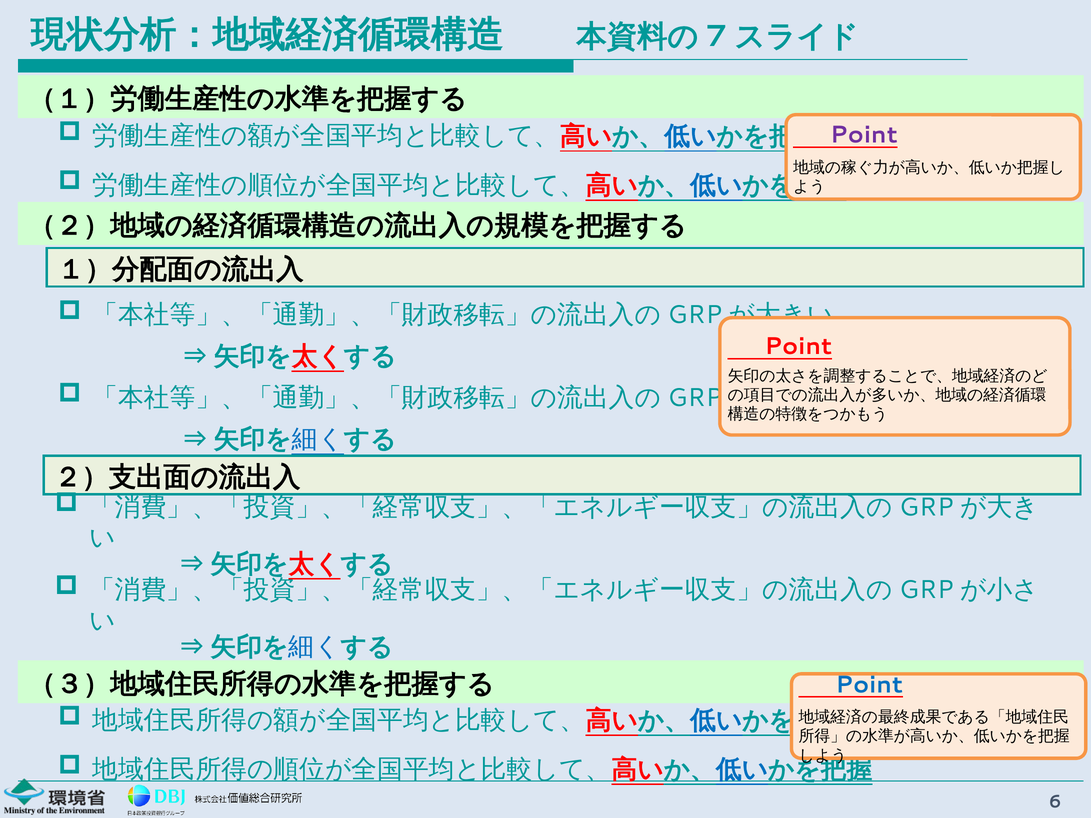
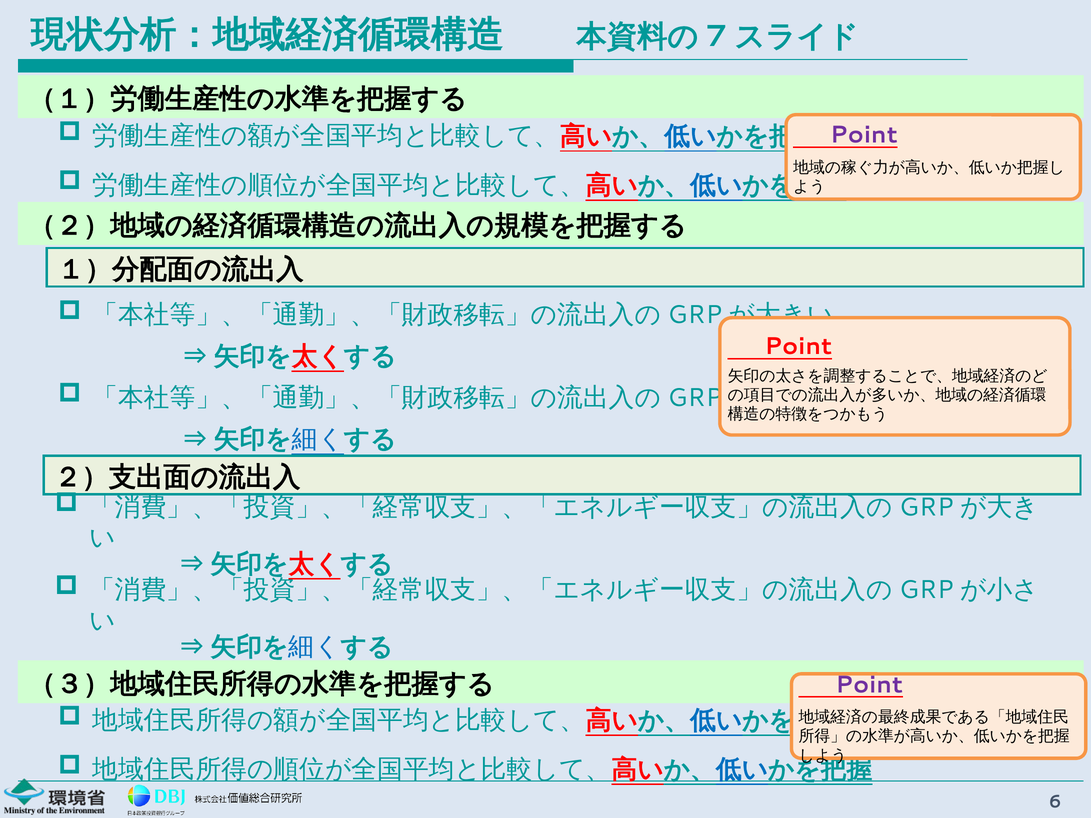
Point colour: blue -> purple (869, 685)
